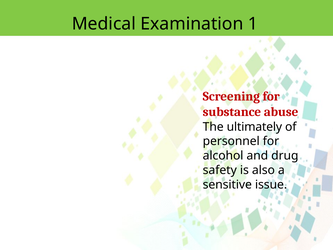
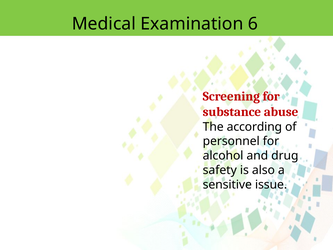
1: 1 -> 6 (253, 24)
ultimately: ultimately -> according (254, 127)
